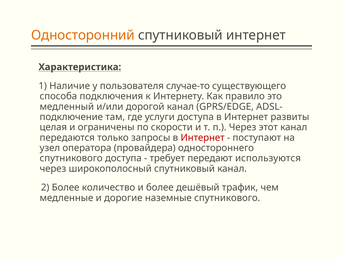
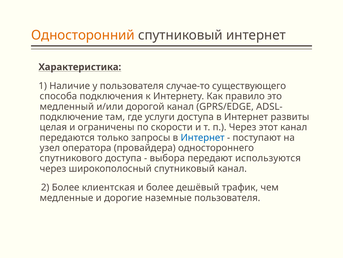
Интернет colour: red -> blue (203, 137)
требует: требует -> выбора (167, 158)
количество: количество -> клиентская (109, 187)
наземные спутникового: спутникового -> пользователя (227, 197)
